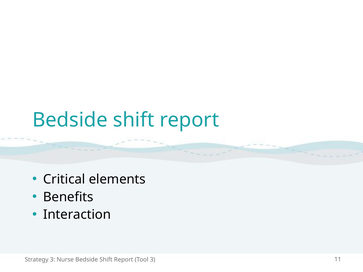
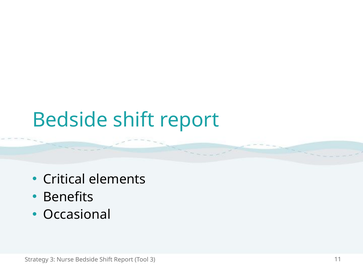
Interaction: Interaction -> Occasional (77, 215)
